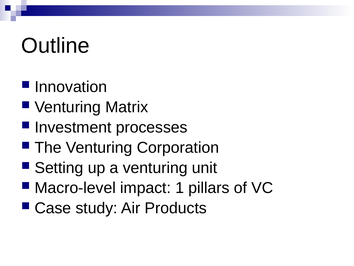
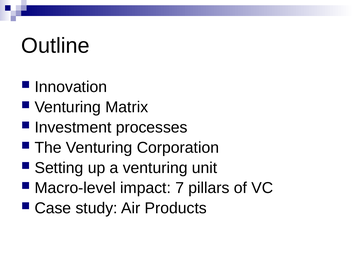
1: 1 -> 7 (180, 188)
